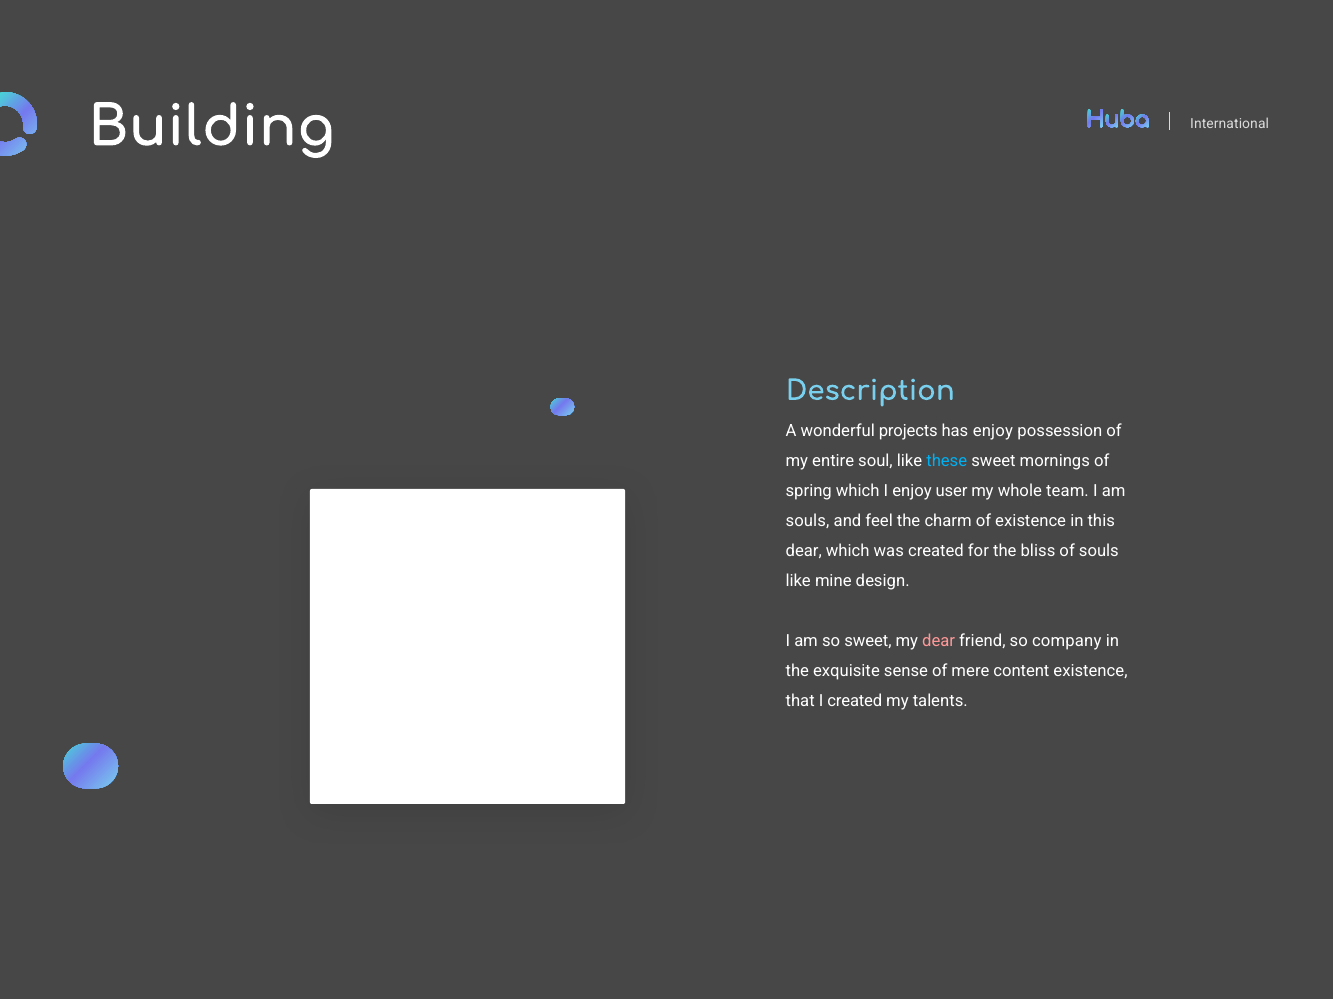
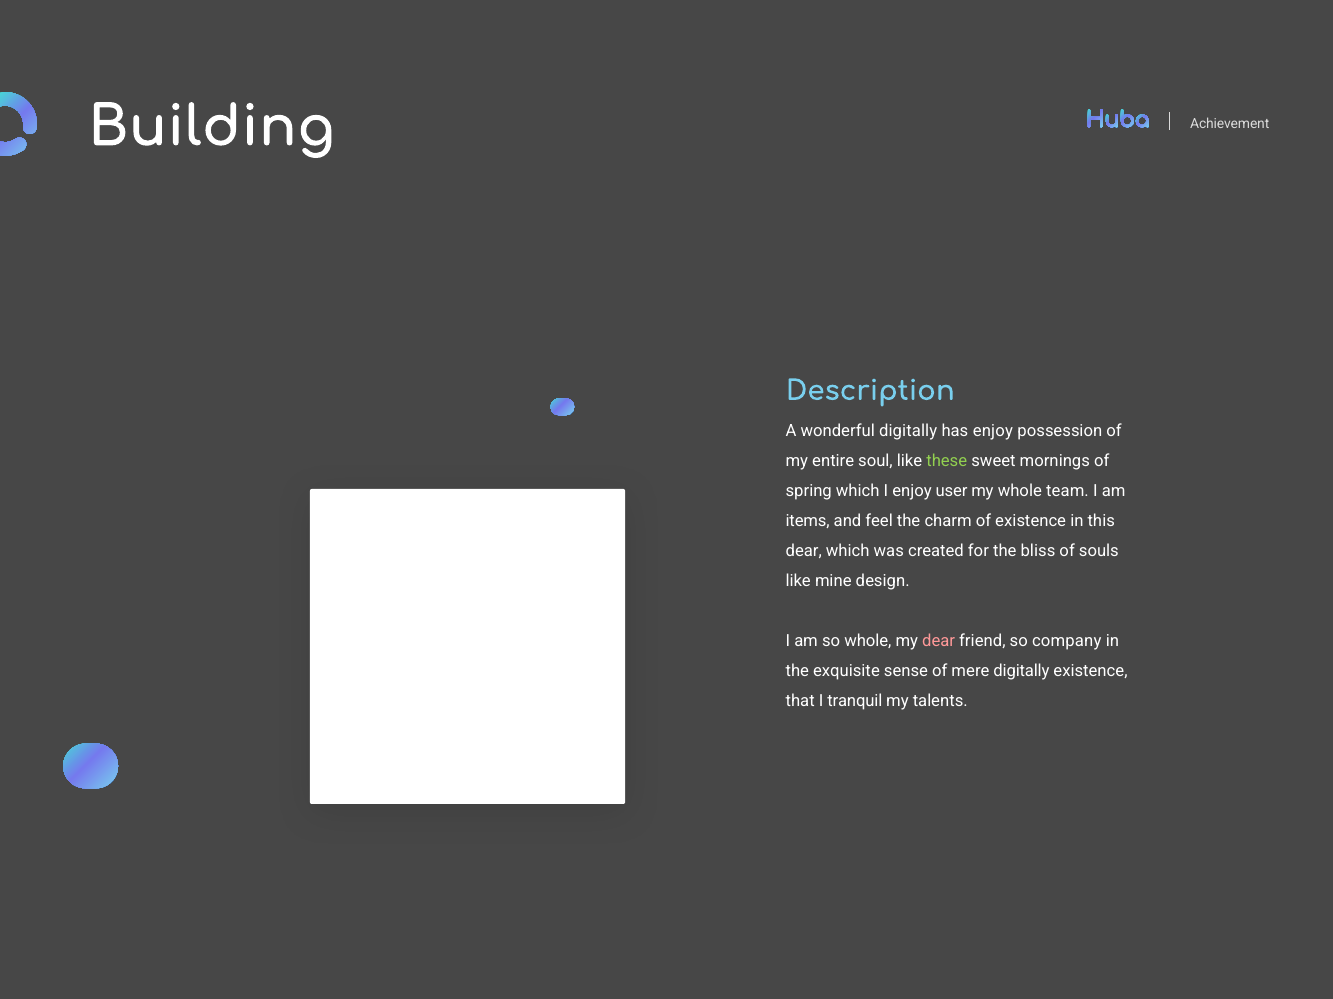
International: International -> Achievement (1230, 124)
wonderful projects: projects -> digitally (908, 431)
these colour: light blue -> light green (947, 461)
souls: souls -> items (808, 521)
so sweet: sweet -> whole (868, 641)
mere content: content -> digitally (1021, 672)
I created: created -> tranquil (855, 702)
